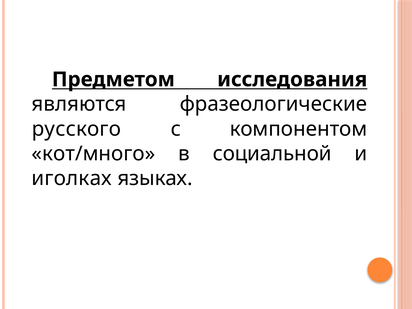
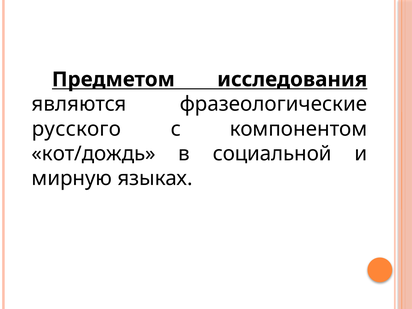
кот/много: кот/много -> кот/дождь (94, 154)
иголках: иголках -> мирную (72, 178)
